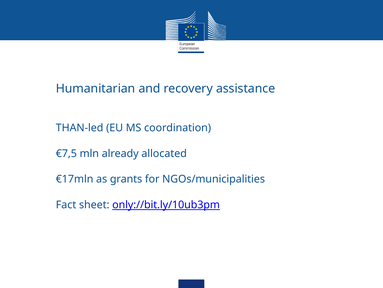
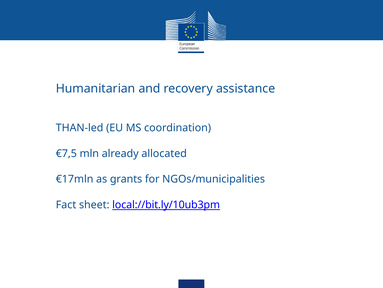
only://bit.ly/10ub3pm: only://bit.ly/10ub3pm -> local://bit.ly/10ub3pm (166, 204)
